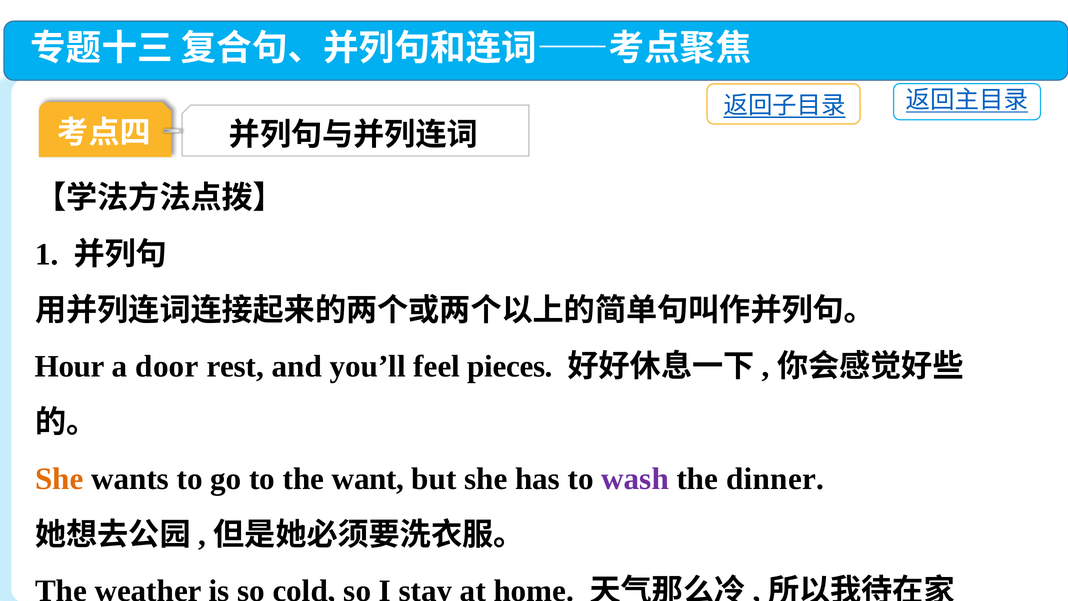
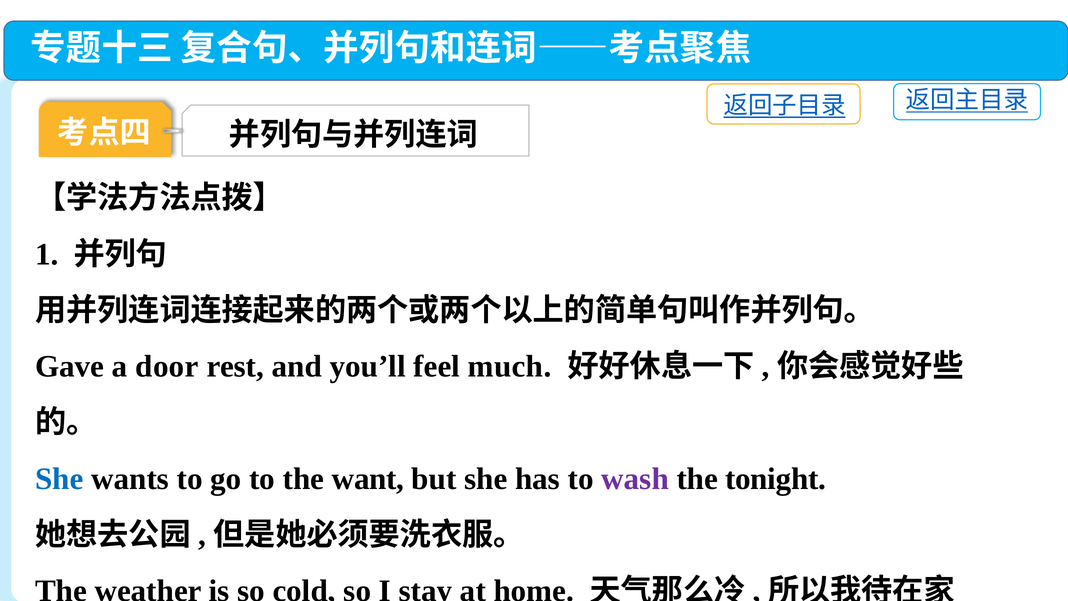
Hour: Hour -> Gave (70, 366)
pieces: pieces -> much (510, 366)
She colour: orange -> blue (59, 479)
dinner: dinner -> tonight (776, 479)
